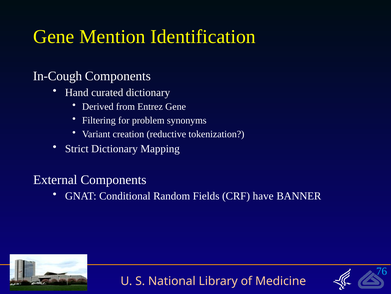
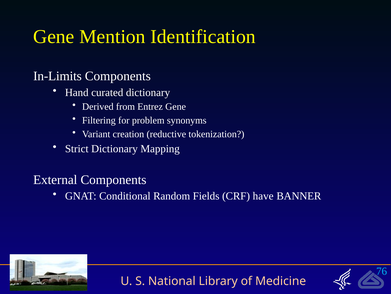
In-Cough: In-Cough -> In-Limits (57, 76)
